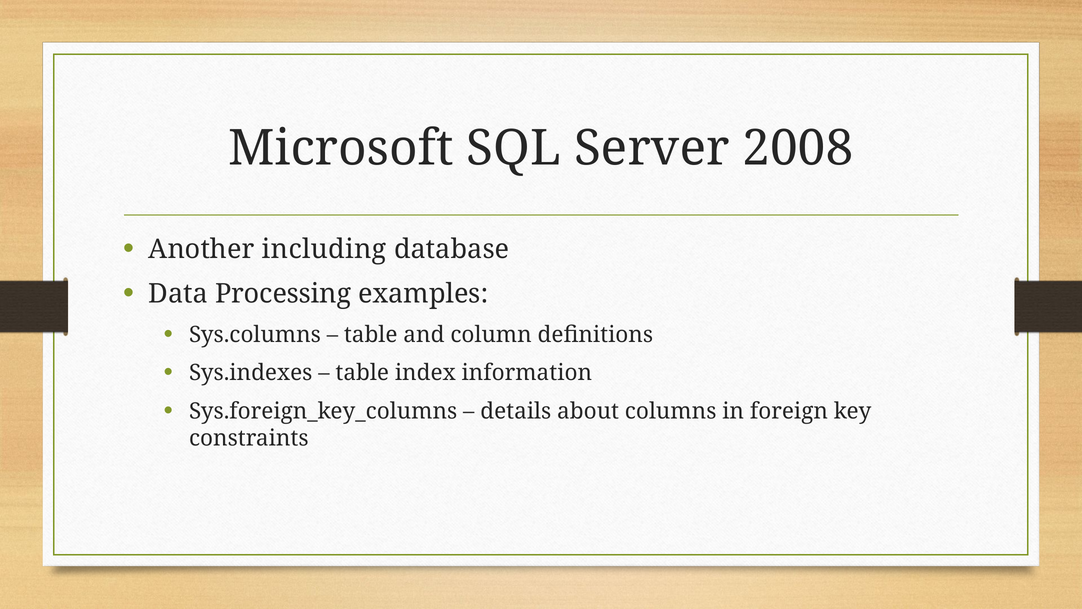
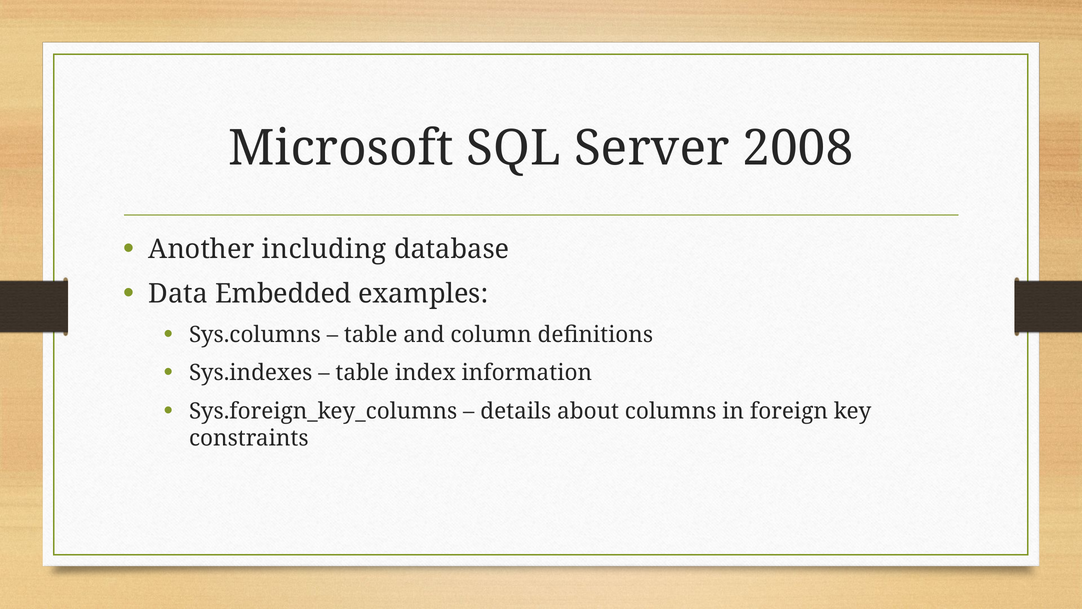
Processing: Processing -> Embedded (283, 294)
